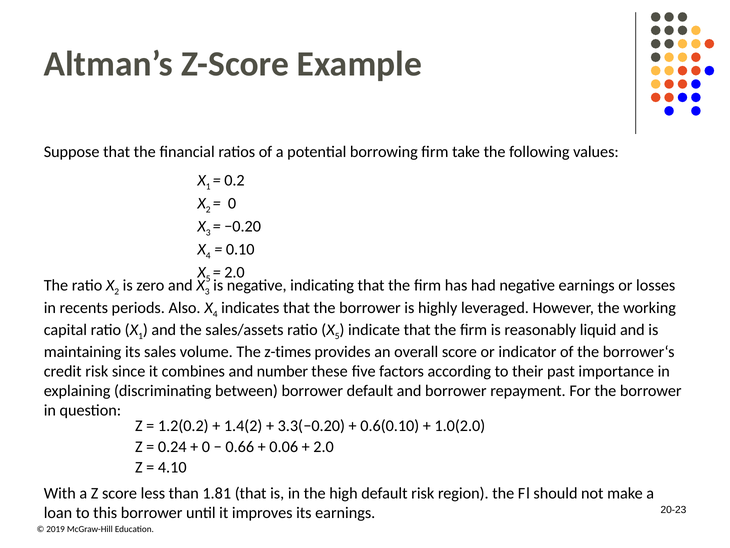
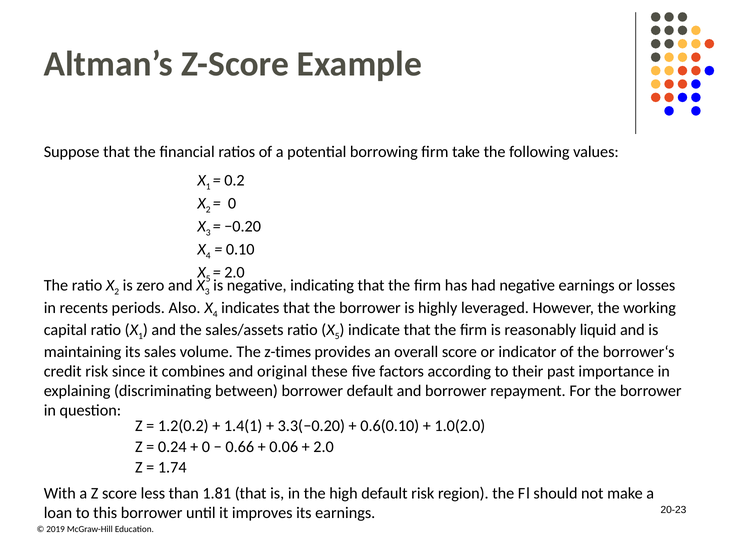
number: number -> original (282, 371)
1.4(2: 1.4(2 -> 1.4(1 (243, 426)
4.10: 4.10 -> 1.74 (172, 467)
